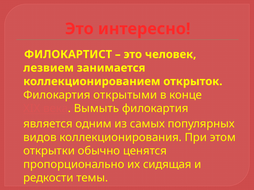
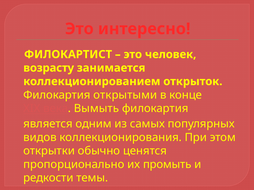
лезвием: лезвием -> возрасту (49, 68)
сидящая: сидящая -> промыть (167, 165)
